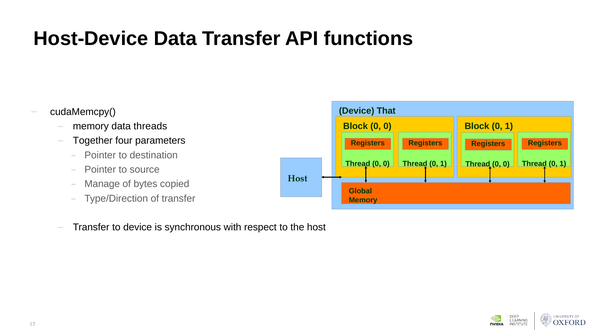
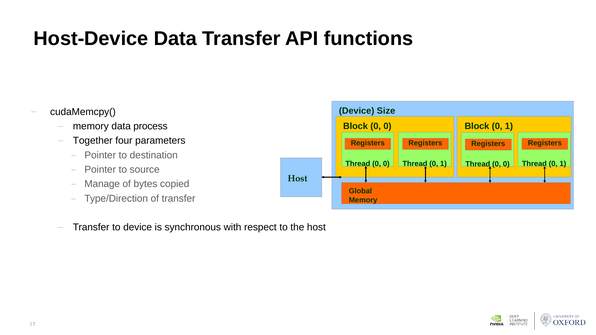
That: That -> Size (386, 111)
threads: threads -> process (150, 126)
